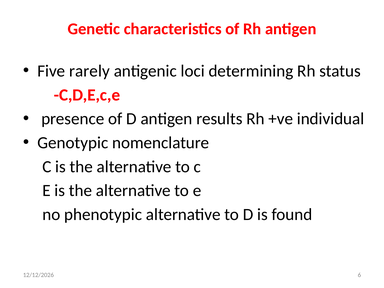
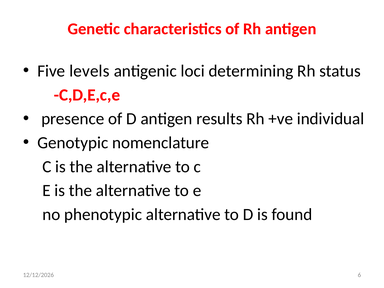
rarely: rarely -> levels (89, 71)
